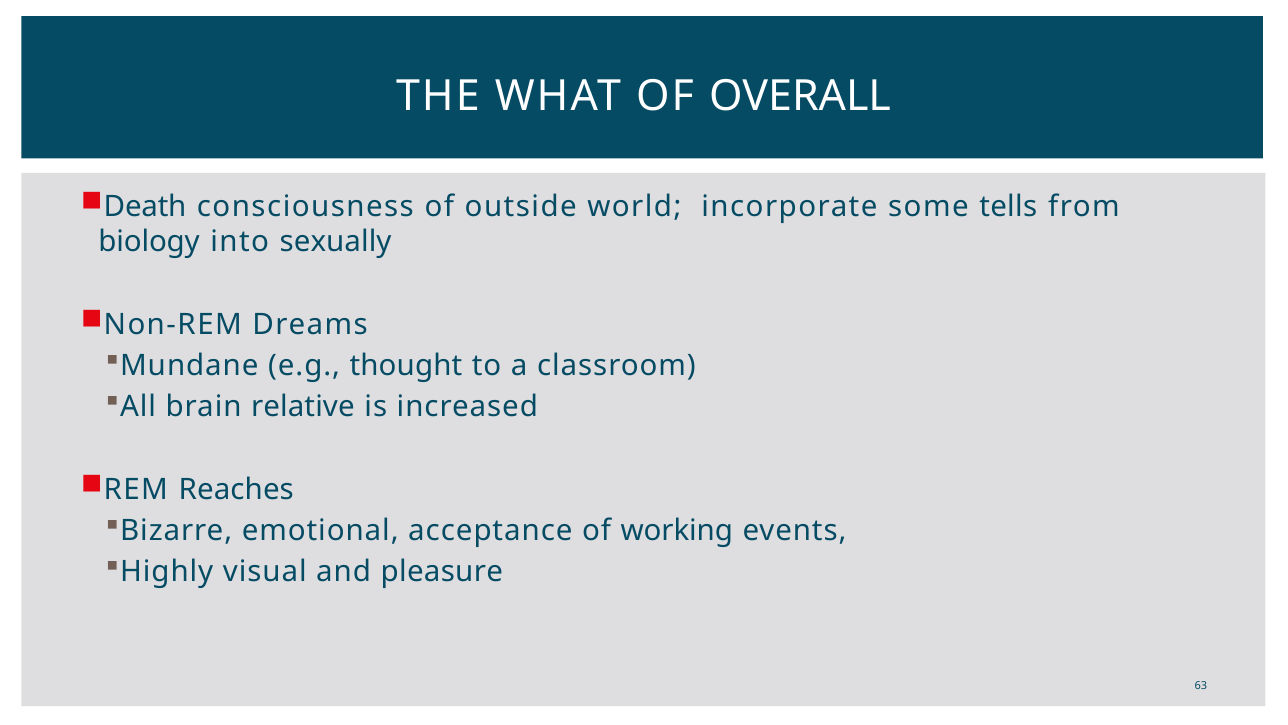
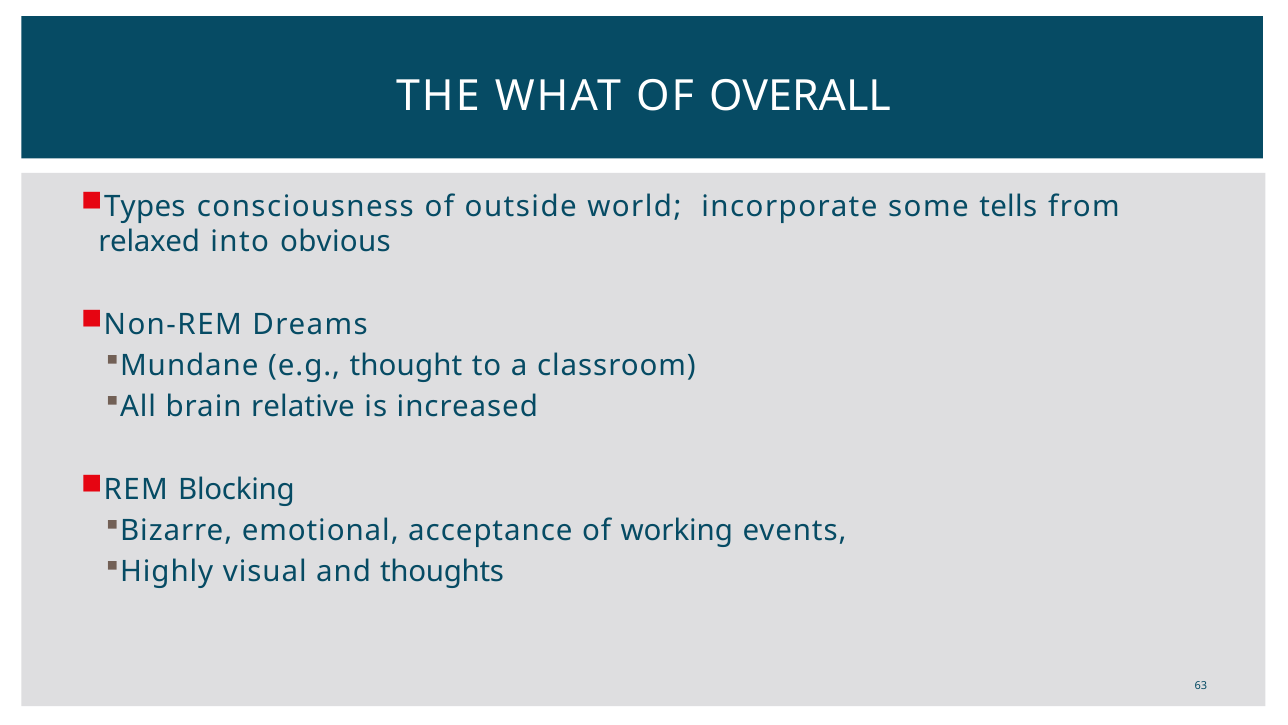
Death: Death -> Types (145, 206)
biology: biology -> relaxed (149, 242)
sexually: sexually -> obvious (335, 242)
Reaches: Reaches -> Blocking (236, 489)
pleasure: pleasure -> thoughts (442, 572)
